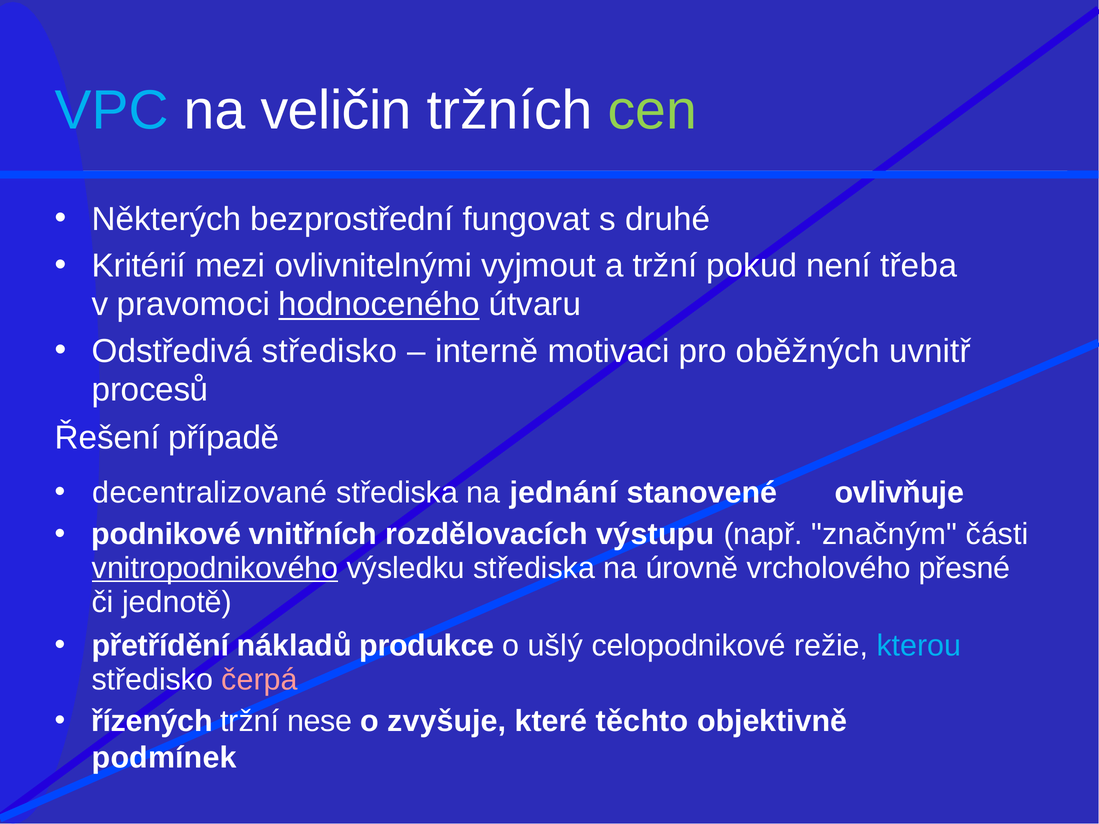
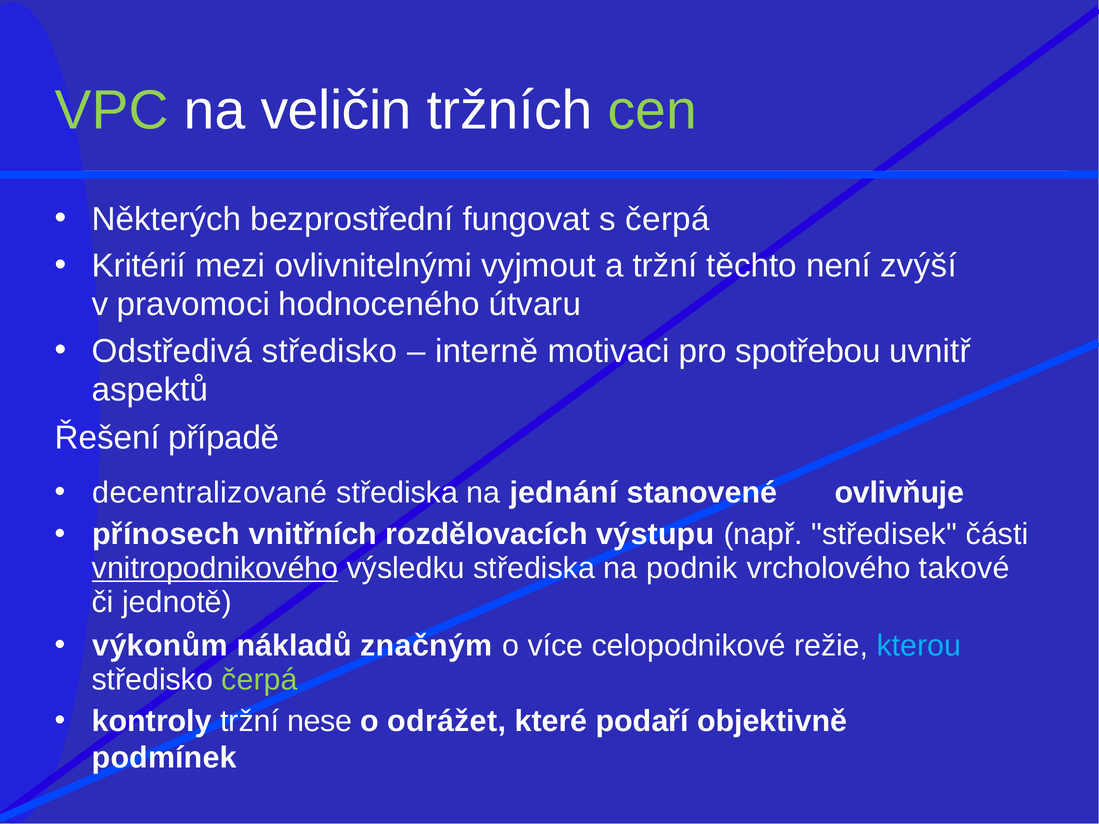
VPC colour: light blue -> light green (112, 111)
s druhé: druhé -> čerpá (667, 219)
pokud: pokud -> těchto (752, 266)
třeba: třeba -> zvýší (919, 266)
hodnoceného underline: present -> none (379, 305)
oběžných: oběžných -> spotřebou (808, 351)
procesů: procesů -> aspektů (150, 390)
podnikové: podnikové -> přínosech (166, 534)
značným: značným -> středisek (884, 534)
úrovně: úrovně -> podnik (692, 568)
přesné: přesné -> takové (964, 568)
přetřídění: přetřídění -> výkonům (160, 646)
produkce: produkce -> značným (426, 646)
ušlý: ušlý -> více (555, 646)
čerpá colour: pink -> light green (259, 680)
řízených: řízených -> kontroly (152, 721)
zvyšuje: zvyšuje -> odrážet (447, 721)
těchto: těchto -> podaří (642, 721)
